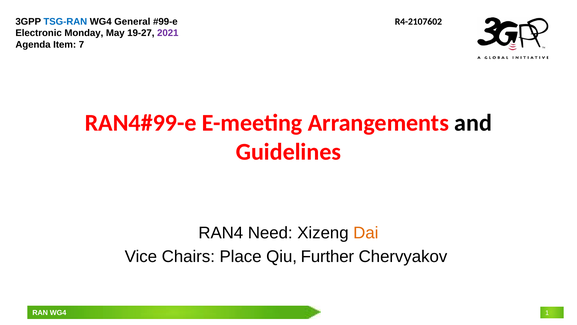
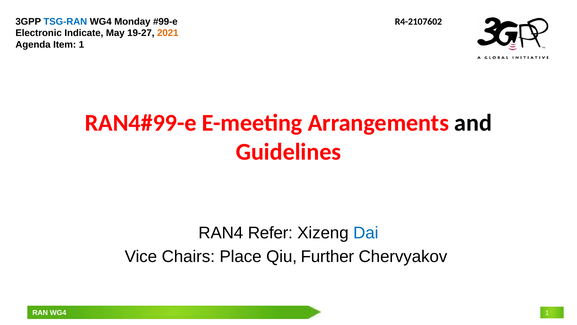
General: General -> Monday (132, 22)
Monday: Monday -> Indicate (84, 33)
2021 colour: purple -> orange (168, 33)
Item 7: 7 -> 1 (81, 45)
Need: Need -> Refer (270, 233)
Dai colour: orange -> blue (366, 233)
